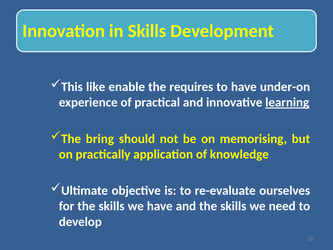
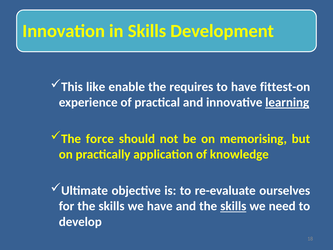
under-on: under-on -> fittest-on (285, 87)
bring: bring -> force (100, 139)
skills underline: none -> present (233, 206)
